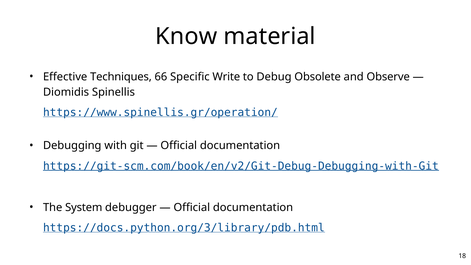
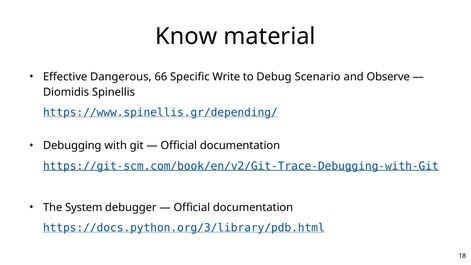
Techniques: Techniques -> Dangerous (121, 77)
Obsolete: Obsolete -> Scenario (318, 77)
https://www.spinellis.gr/operation/: https://www.spinellis.gr/operation/ -> https://www.spinellis.gr/depending/ (160, 113)
https://git-scm.com/book/en/v2/Git-Debug-Debugging-with-Git: https://git-scm.com/book/en/v2/Git-Debug-Debugging-with-Git -> https://git-scm.com/book/en/v2/Git-Trace-Debugging-with-Git (241, 166)
